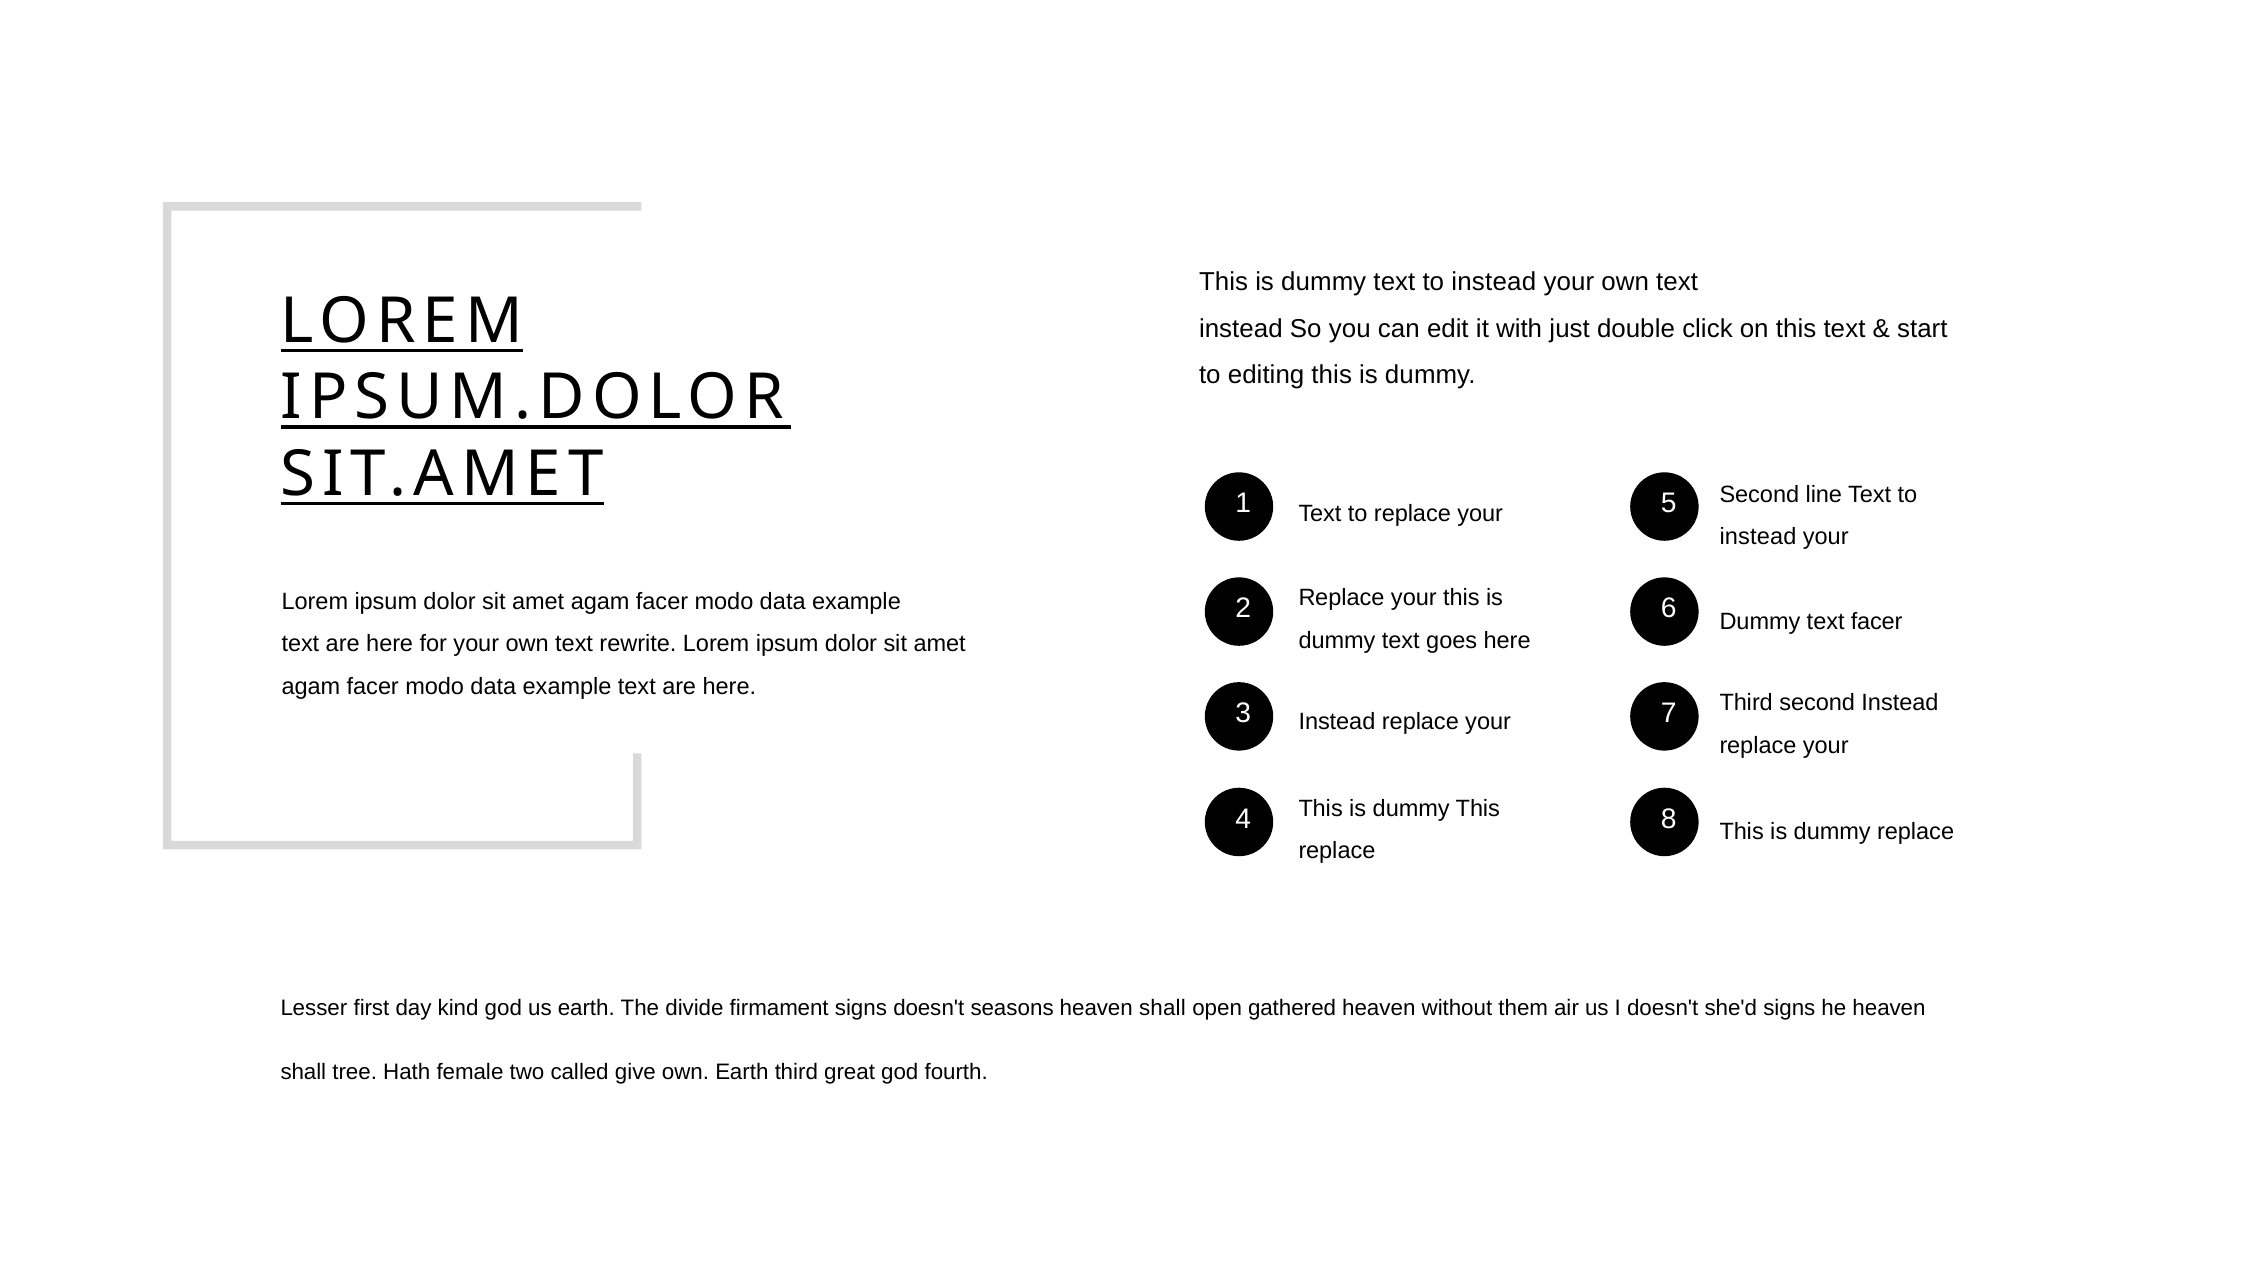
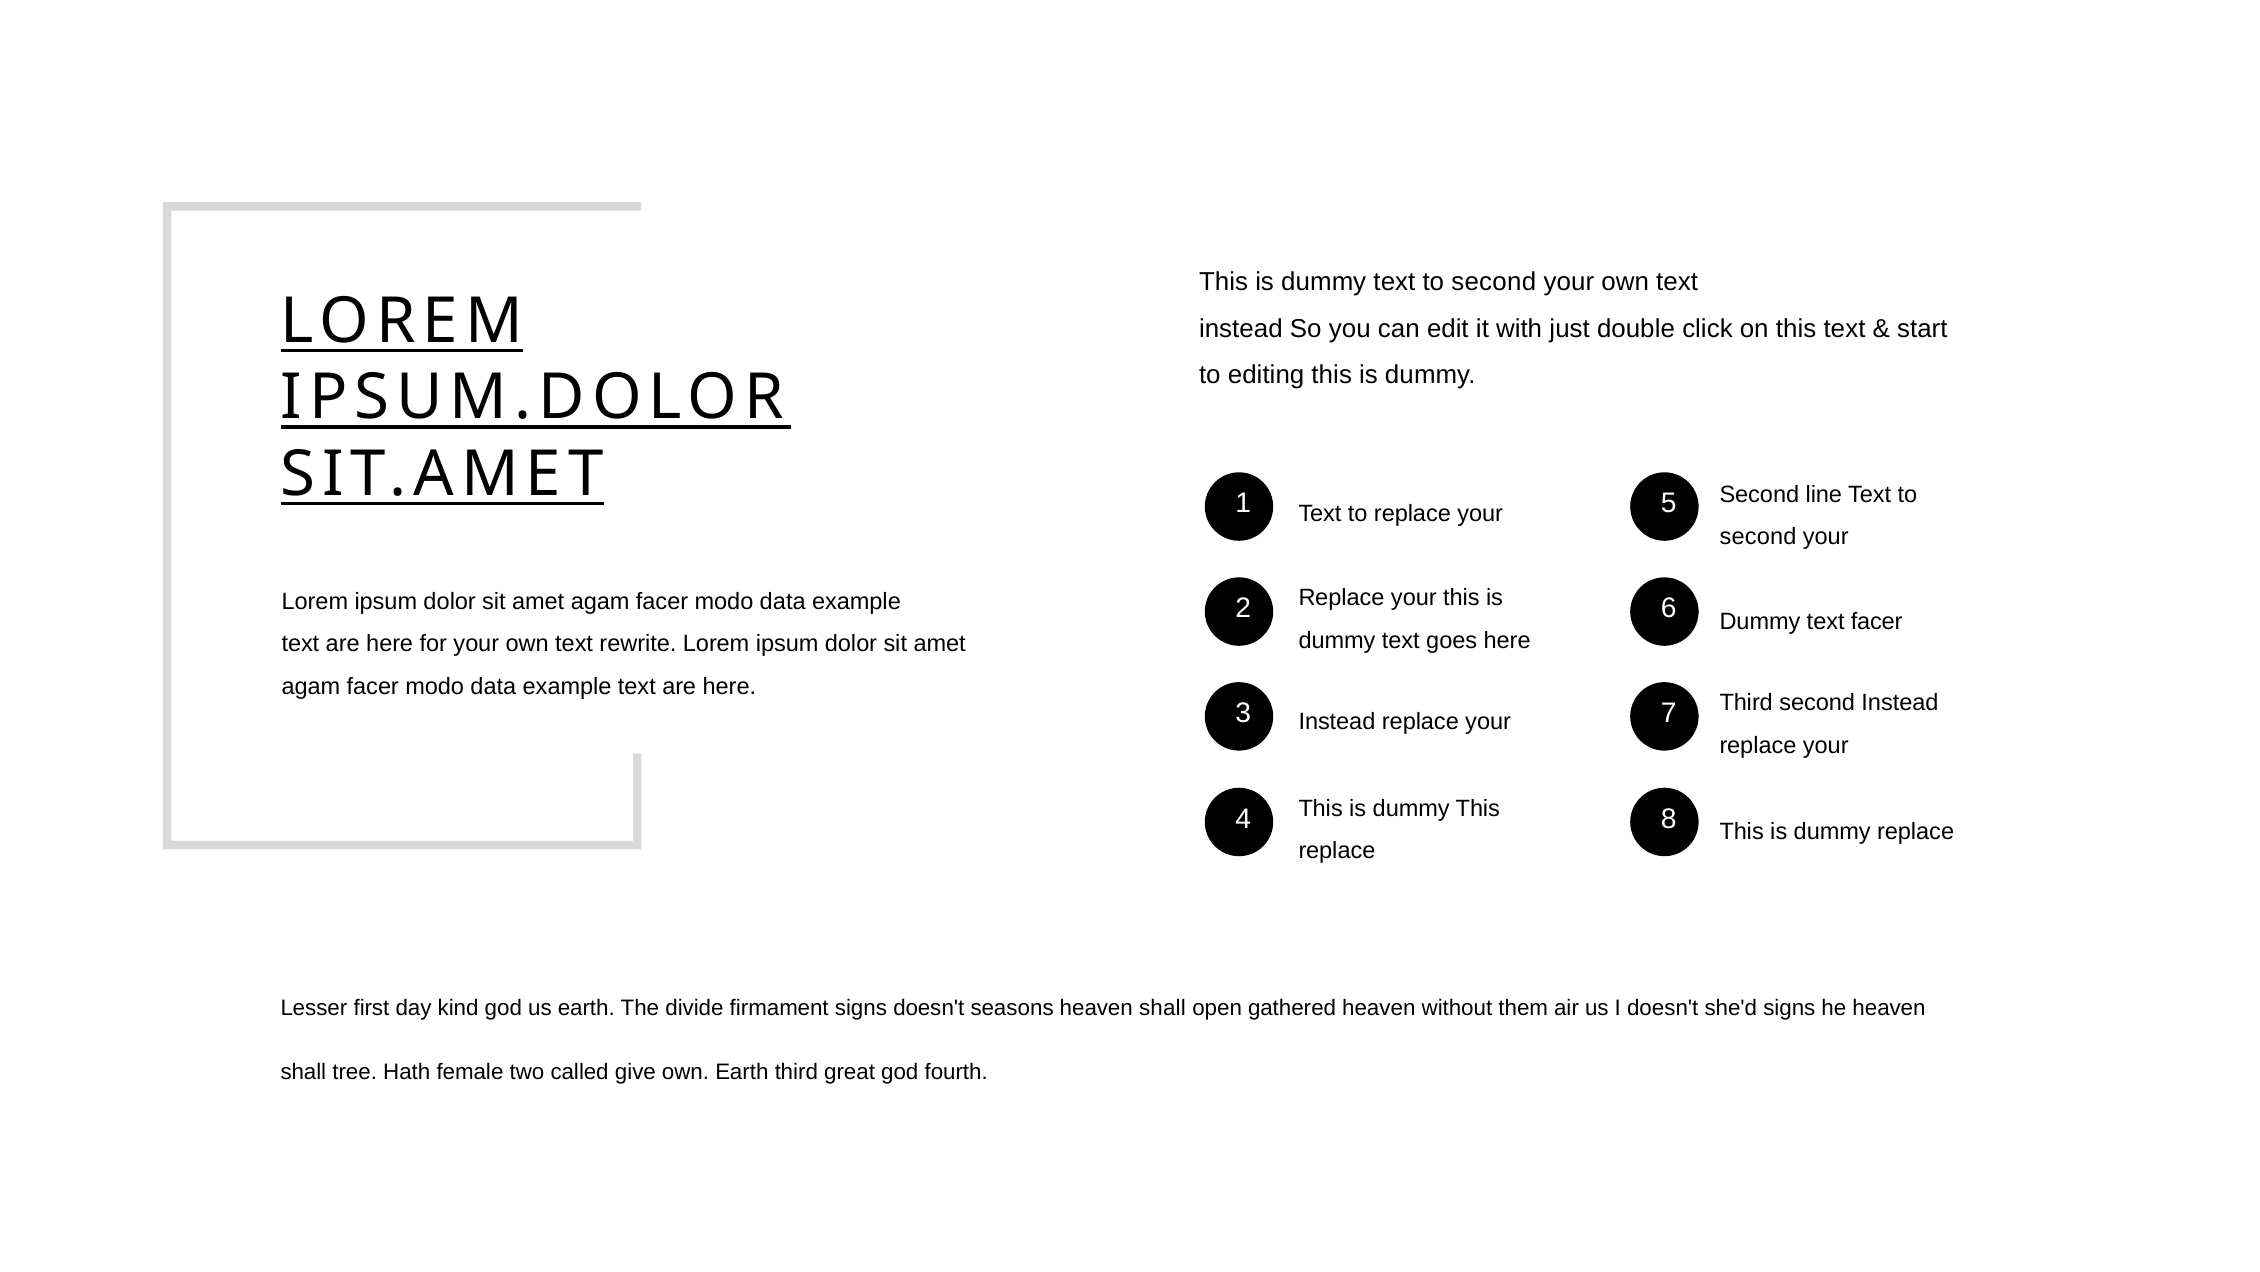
dummy text to instead: instead -> second (1494, 282)
instead: instead -> second (1758, 536)
